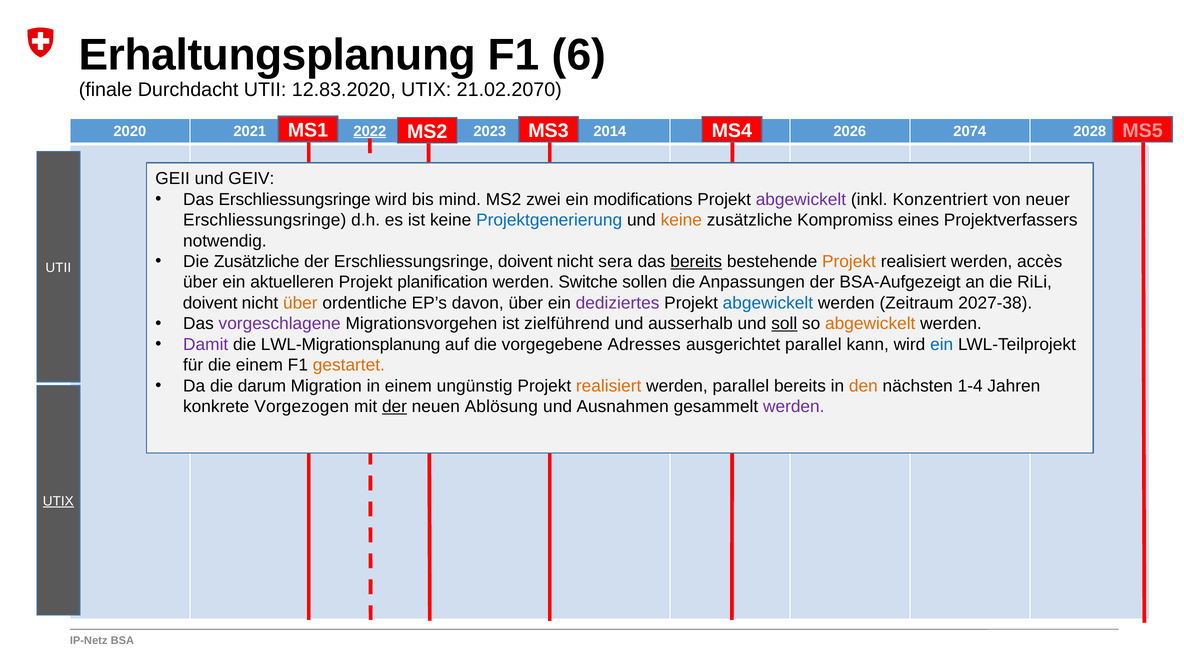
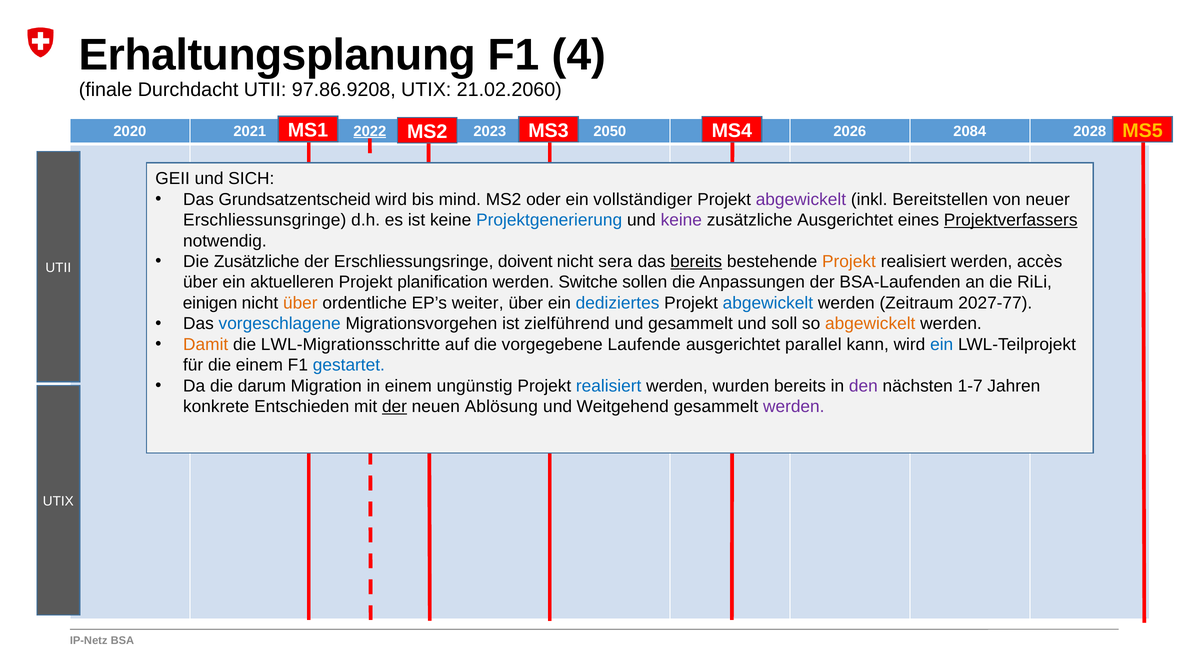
6: 6 -> 4 (579, 55)
12.83.2020: 12.83.2020 -> 97.86.9208 (344, 90)
21.02.2070: 21.02.2070 -> 21.02.2060 (509, 90)
MS5 colour: pink -> yellow (1143, 131)
2014: 2014 -> 2050 (610, 131)
2074: 2074 -> 2084 (970, 131)
GEIV: GEIV -> SICH (251, 179)
Das Erschliessungsringe: Erschliessungsringe -> Grundsatzentscheid (295, 199)
zwei: zwei -> oder (543, 199)
modifications: modifications -> vollständiger (643, 199)
Konzentriert: Konzentriert -> Bereitstellen (940, 199)
Erschliessungsringe: Erschliessungsringe -> Erschliessunsgringe (265, 220)
keine colour: orange -> purple (681, 220)
zusätzliche Kompromiss: Kompromiss -> Ausgerichtet (845, 220)
Projektverfassers underline: none -> present (1011, 220)
BSA-Aufgezeigt: BSA-Aufgezeigt -> BSA-Laufenden (900, 282)
doivent: doivent -> einigen (210, 303)
davon: davon -> weiter (478, 303)
dediziertes colour: purple -> blue (618, 303)
2027-38: 2027-38 -> 2027-77 (995, 303)
vorgeschlagene colour: purple -> blue (280, 324)
und ausserhalb: ausserhalb -> gesammelt (690, 324)
soll underline: present -> none (784, 324)
Damit colour: purple -> orange (206, 344)
LWL-Migrationsplanung: LWL-Migrationsplanung -> LWL-Migrationsschritte (350, 344)
Adresses: Adresses -> Laufende (644, 344)
gestartet colour: orange -> blue (349, 365)
realisiert colour: orange -> blue (609, 386)
werden parallel: parallel -> wurden (741, 386)
den colour: orange -> purple (863, 386)
1-4: 1-4 -> 1-7 (970, 386)
Vorgezogen: Vorgezogen -> Entschieden (302, 407)
Ausnahmen: Ausnahmen -> Weitgehend (623, 407)
UTIX underline: present -> none (58, 501)
